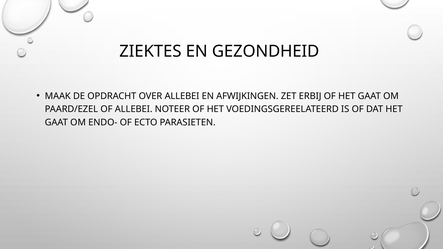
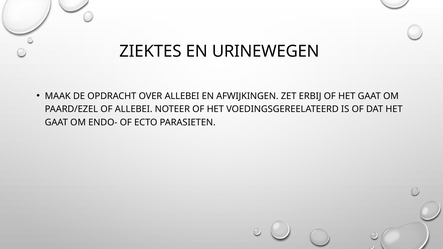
GEZONDHEID: GEZONDHEID -> URINEWEGEN (266, 51)
